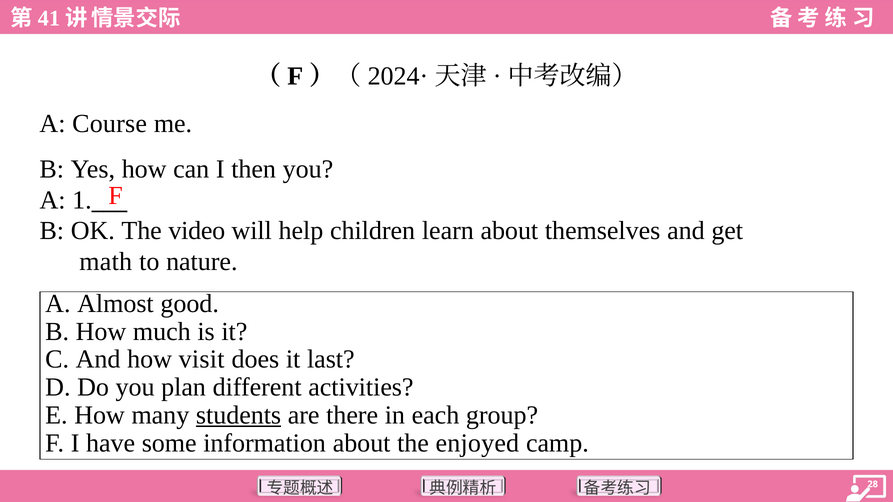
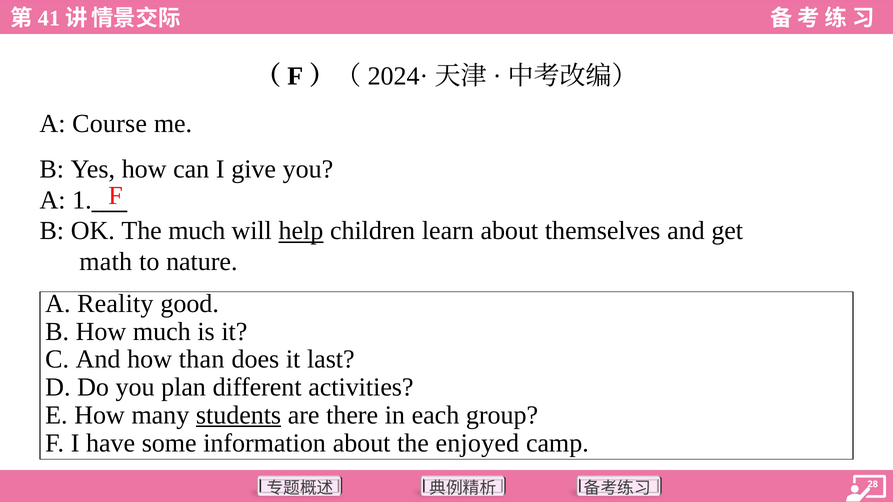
then: then -> give (254, 169)
The video: video -> much (197, 231)
help underline: none -> present (301, 231)
Almost: Almost -> Reality (115, 304)
visit: visit -> than (202, 360)
